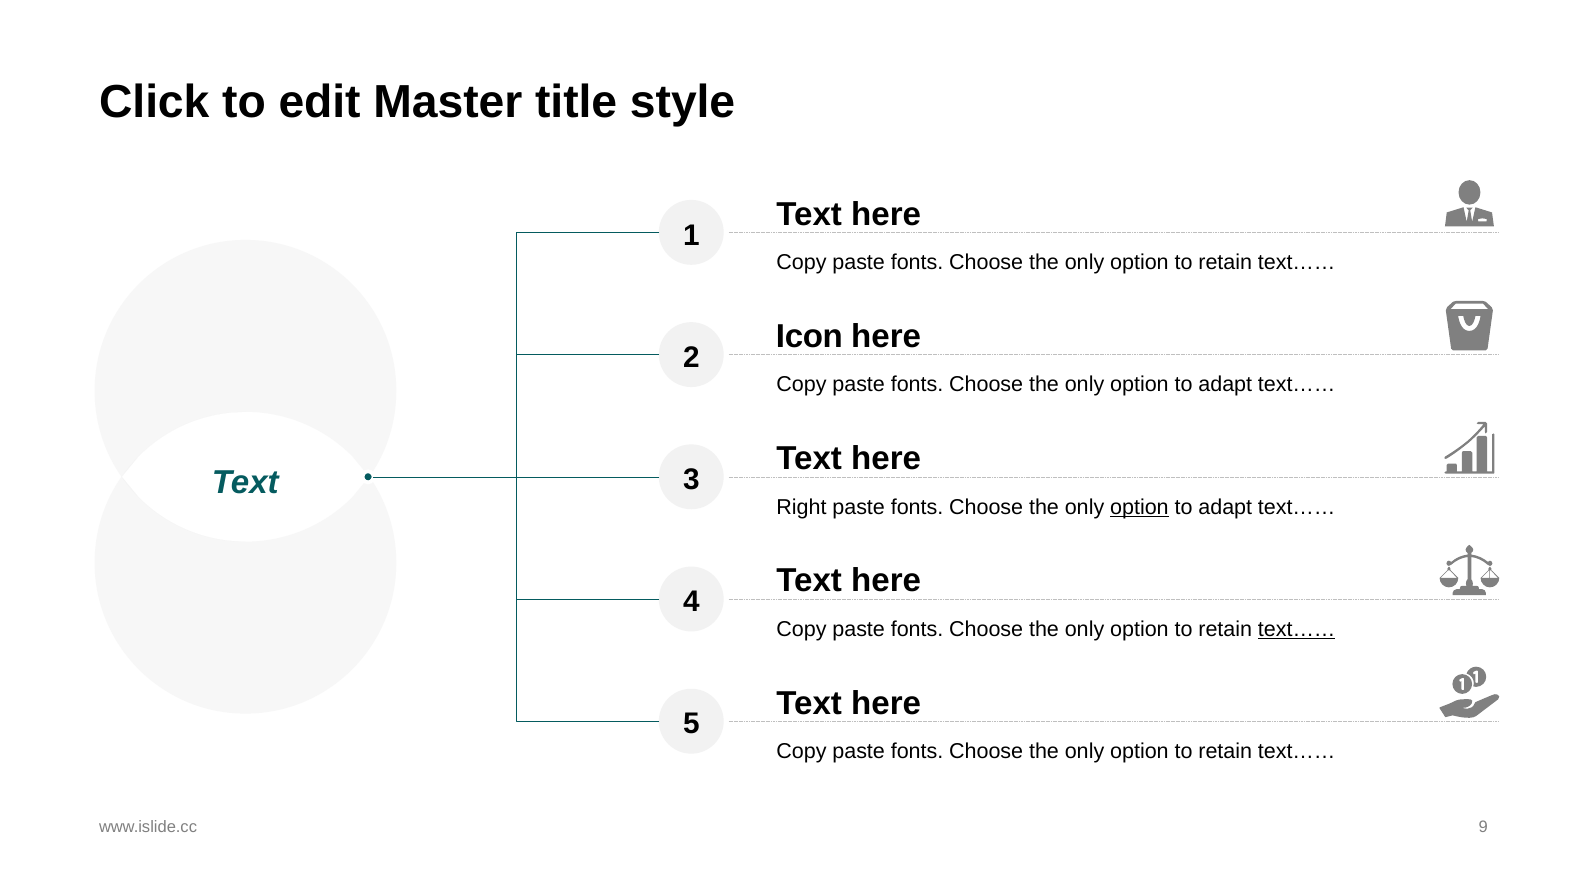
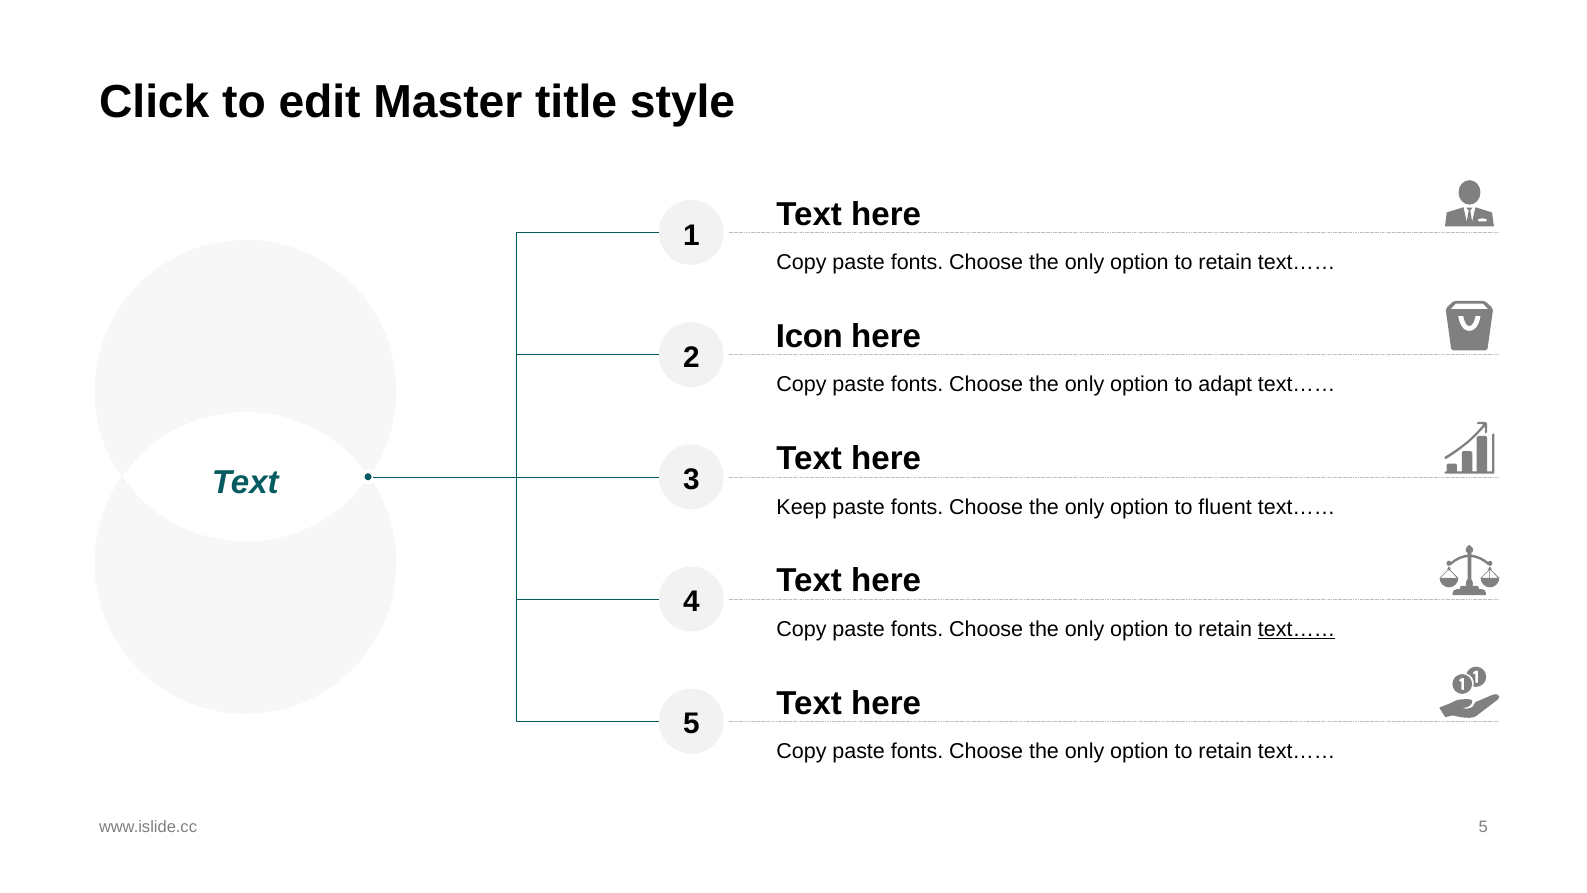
Right: Right -> Keep (802, 507)
option underline: present -> none (1139, 507)
adapt: adapt -> fluent (1225, 507)
www.islide.cc 9: 9 -> 5 (1483, 827)
